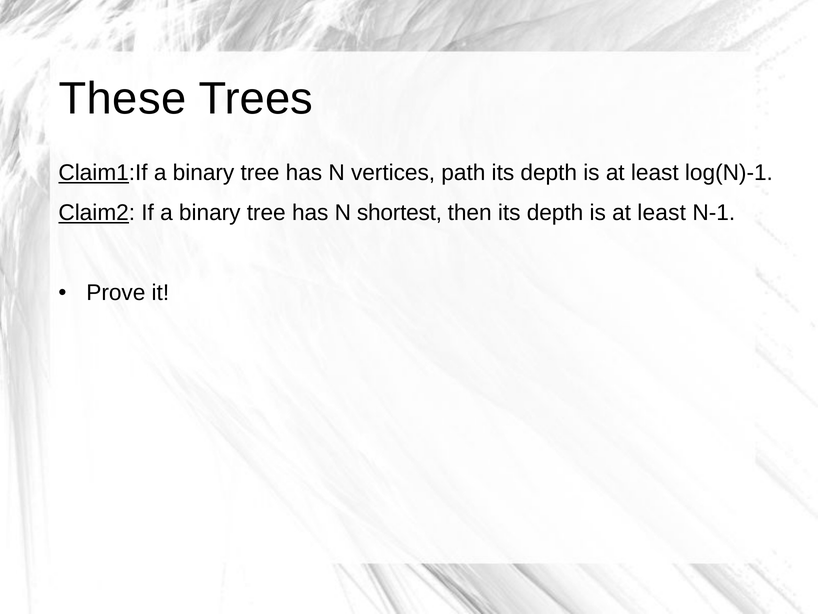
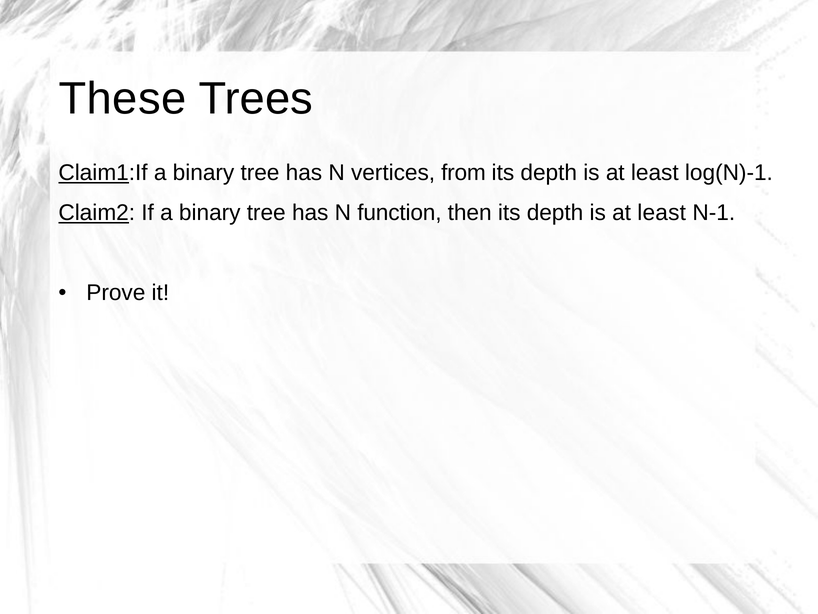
path: path -> from (463, 173)
shortest: shortest -> function (399, 213)
